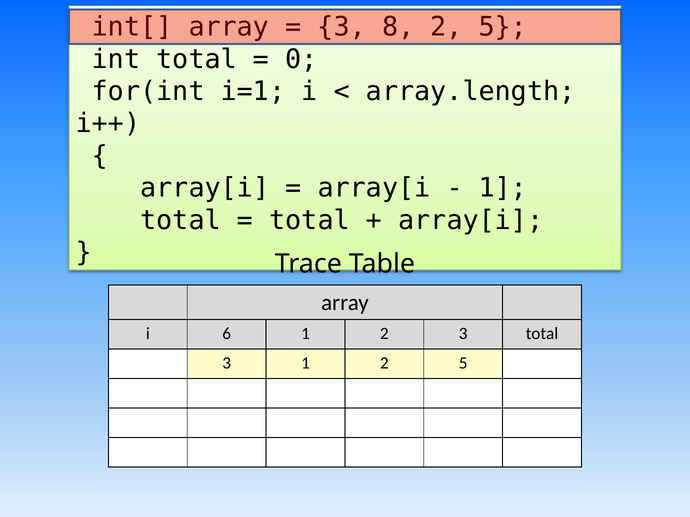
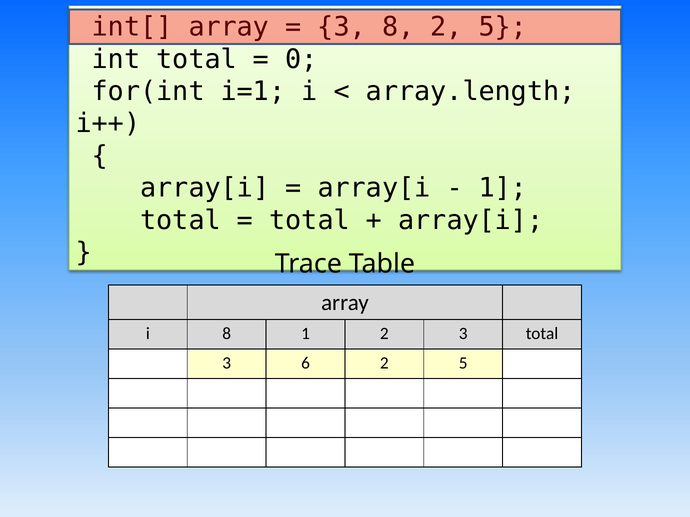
i 6: 6 -> 8 (227, 334)
3 1: 1 -> 6 (305, 364)
